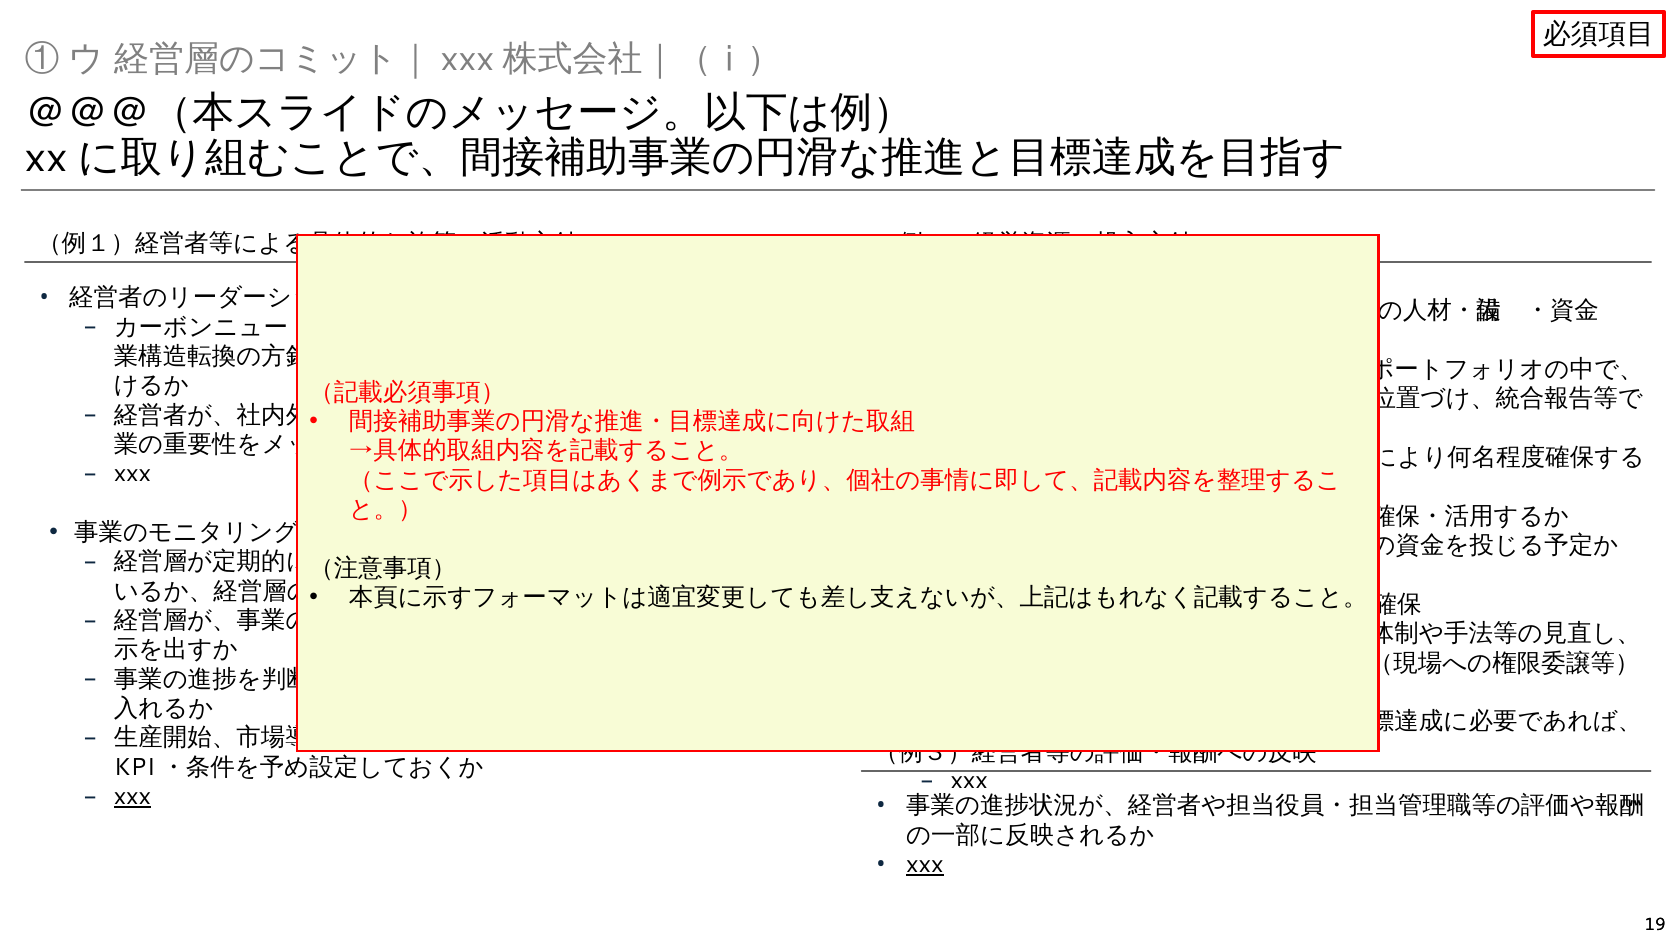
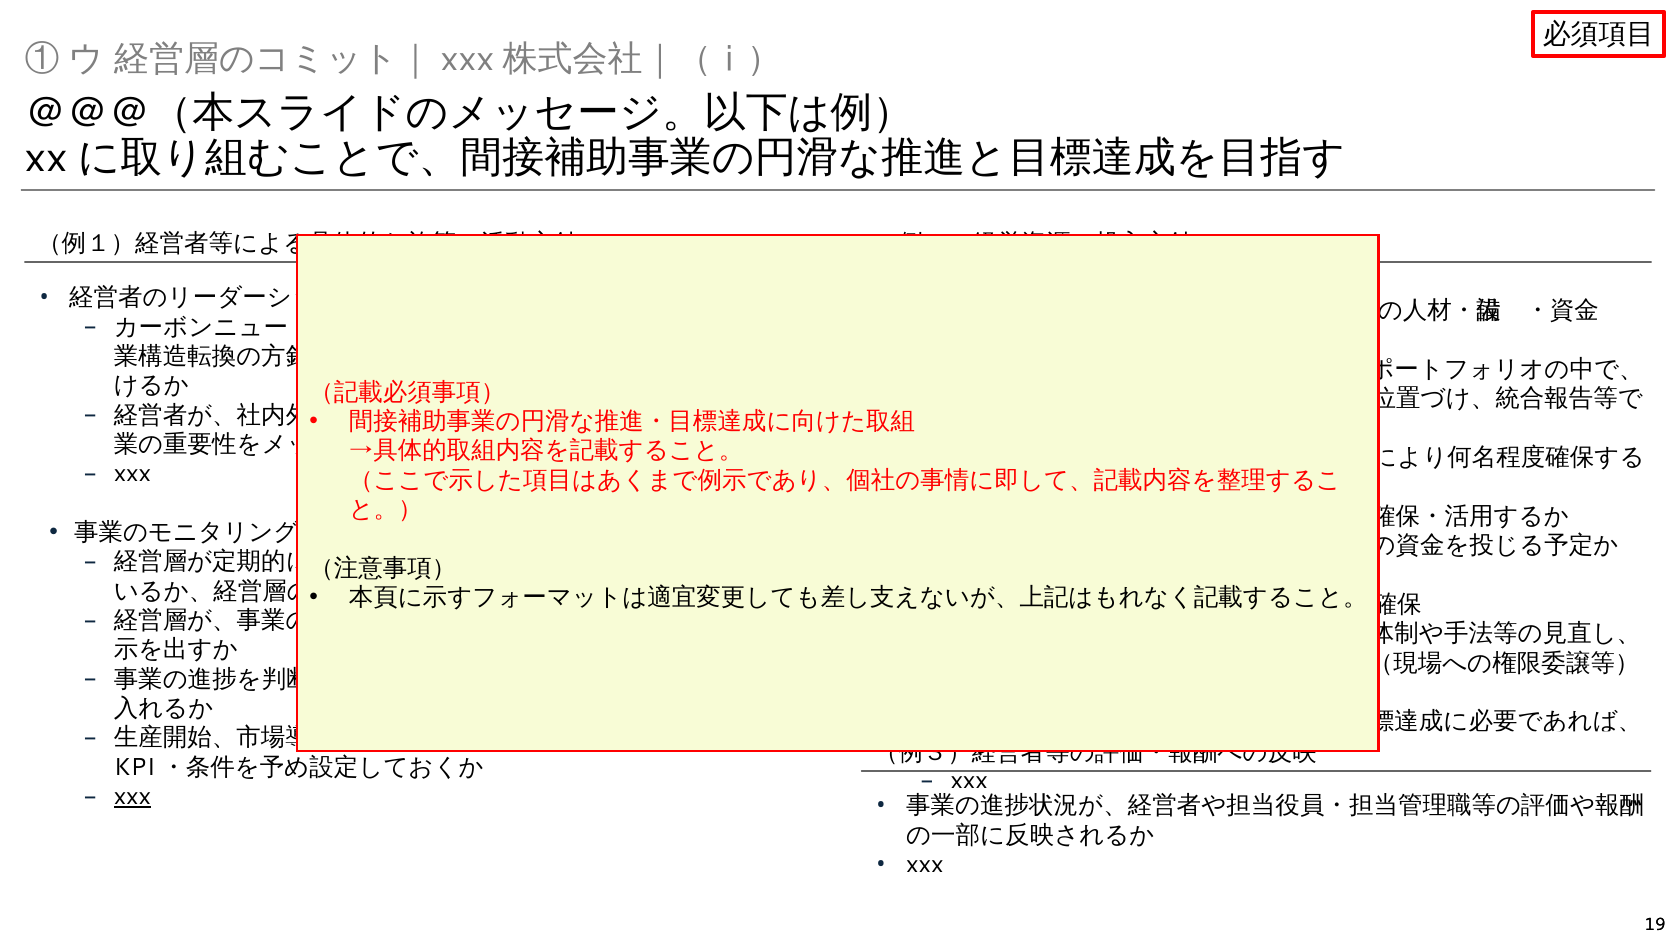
xxx underline: present -> none (925, 864)
